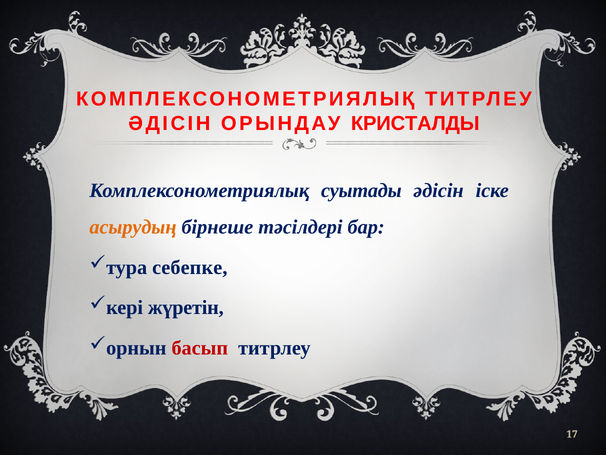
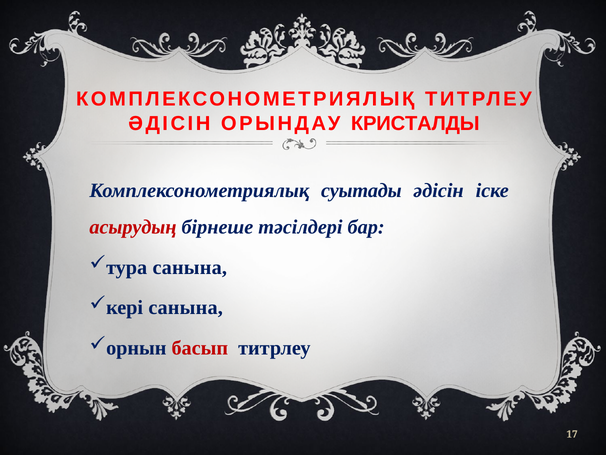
асырудың colour: orange -> red (133, 227)
себепке: себепке -> санына (190, 267)
жүретін: жүретін -> санына (186, 307)
